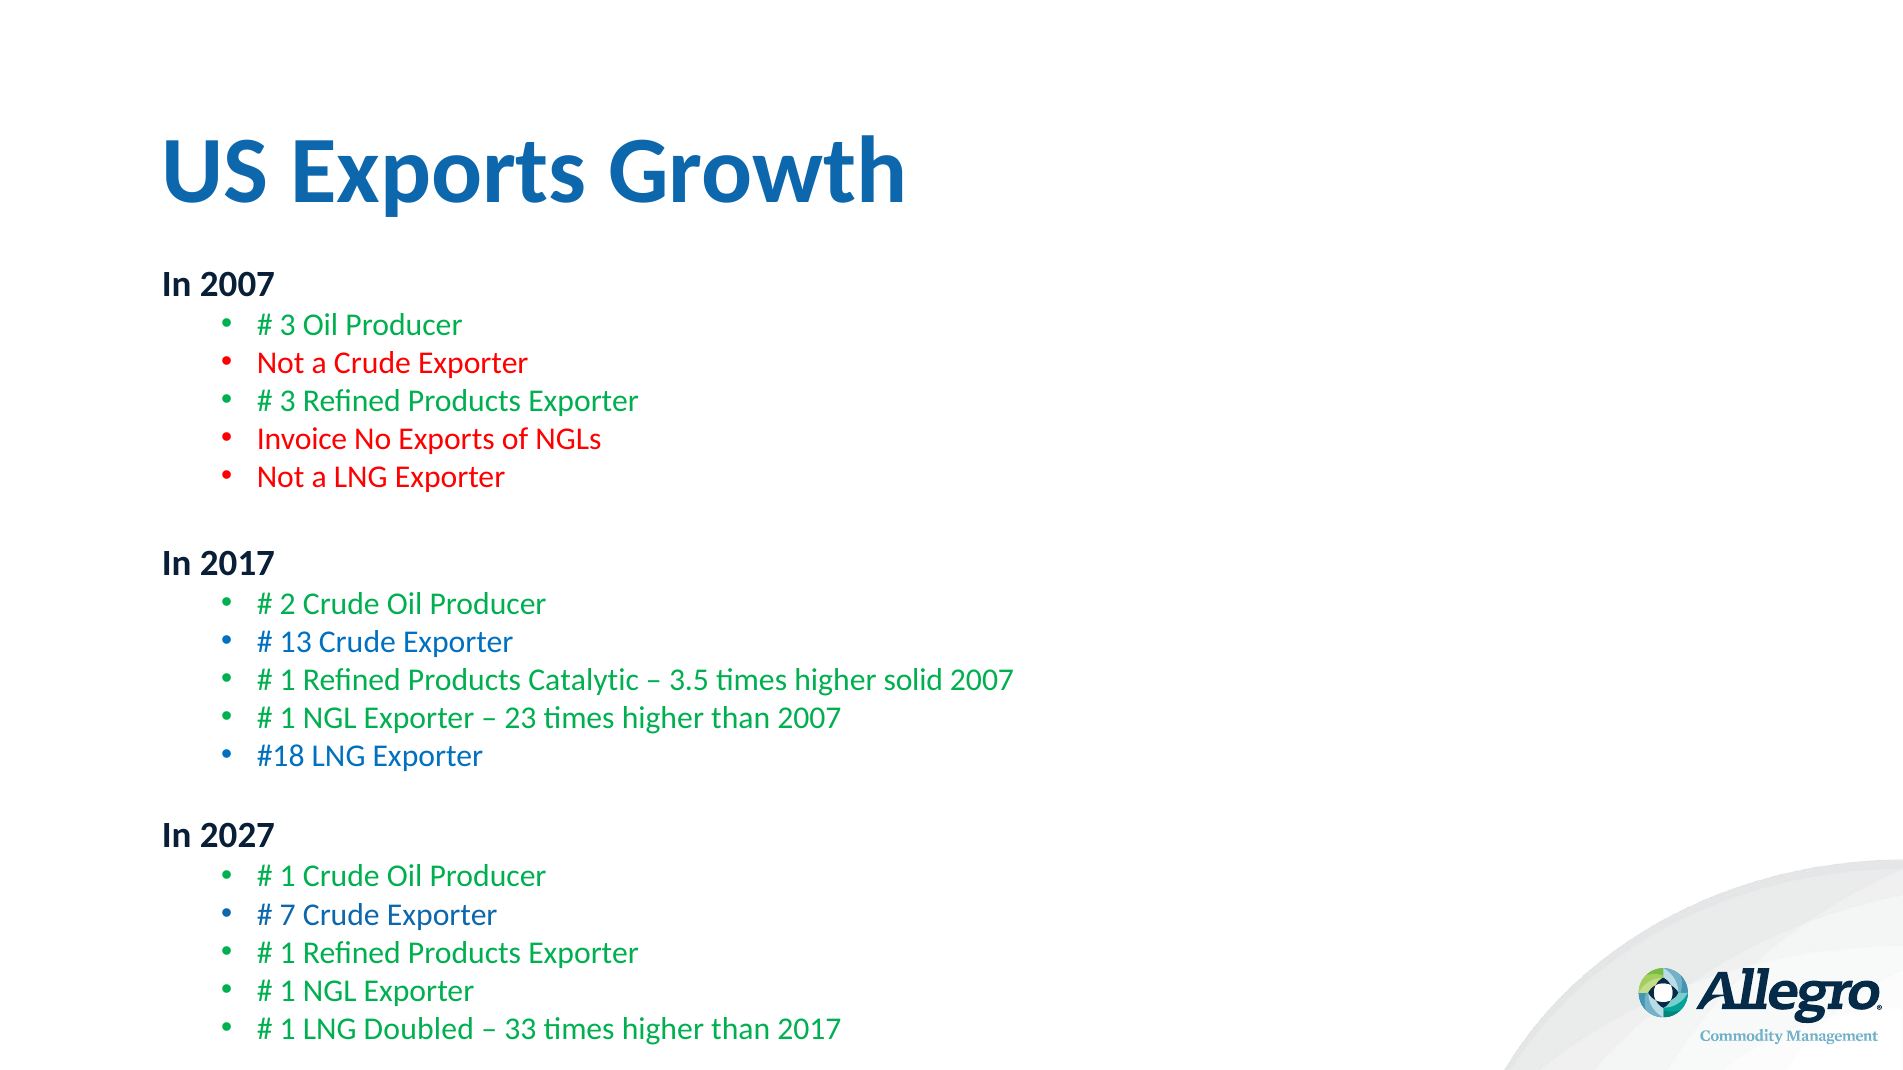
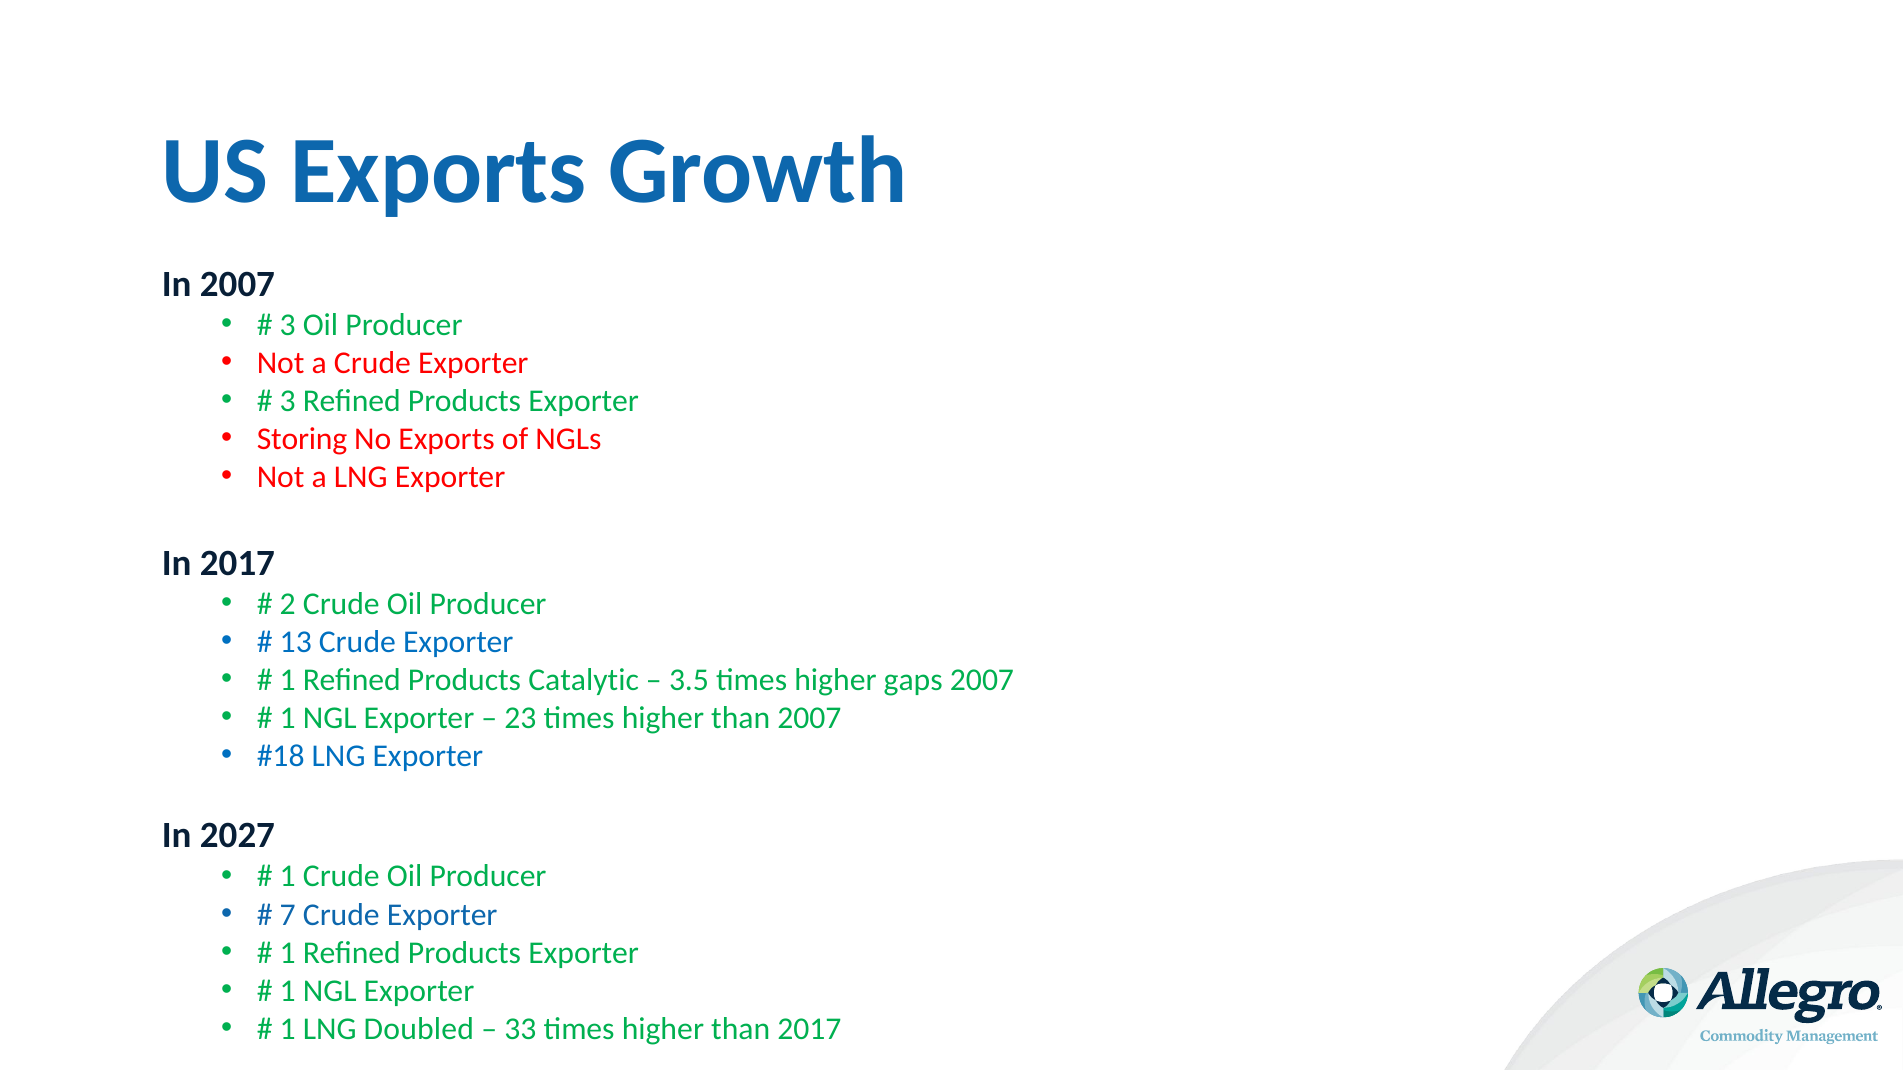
Invoice: Invoice -> Storing (302, 439)
solid: solid -> gaps (913, 680)
